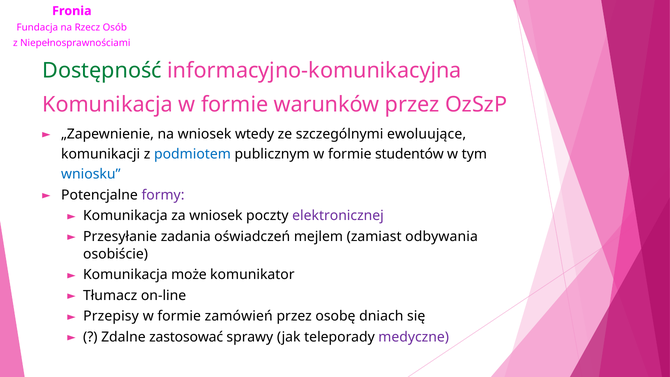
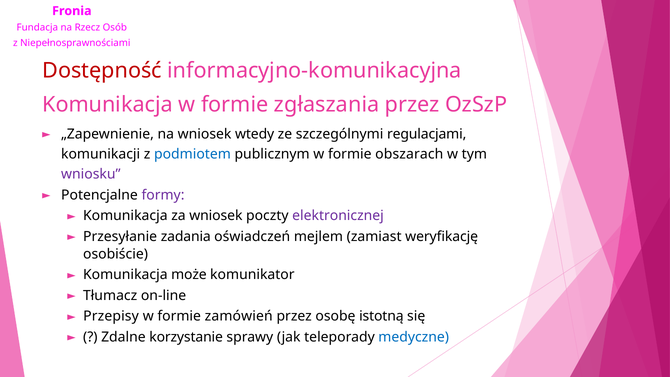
Dostępność colour: green -> red (102, 71)
warunków: warunków -> zgłaszania (327, 104)
ewoluujące: ewoluujące -> regulacjami (427, 134)
studentów: studentów -> obszarach (409, 154)
wniosku colour: blue -> purple (91, 174)
odbywania: odbywania -> weryfikację (442, 236)
dniach: dniach -> istotną (381, 316)
zastosować: zastosować -> korzystanie (186, 337)
medyczne colour: purple -> blue (414, 337)
